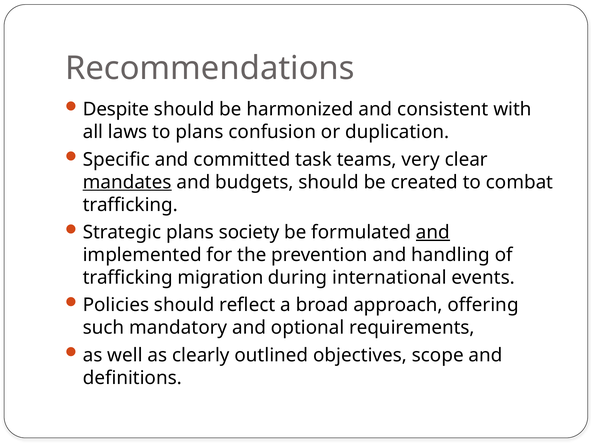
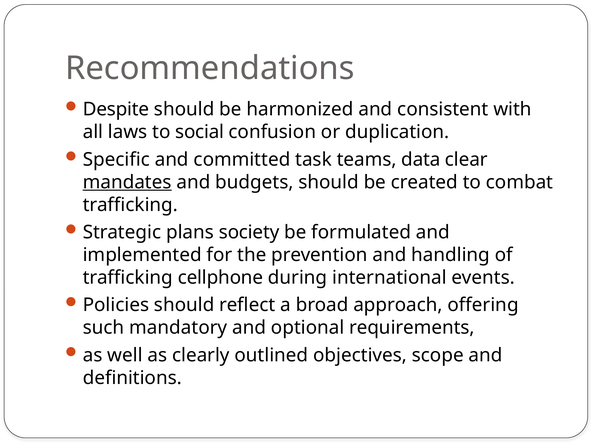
to plans: plans -> social (200, 132)
very: very -> data (421, 159)
and underline: present -> none (433, 232)
migration: migration -> cellphone (220, 278)
